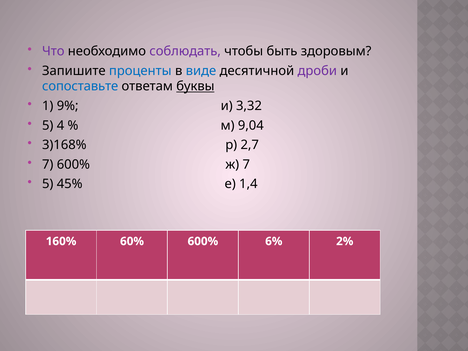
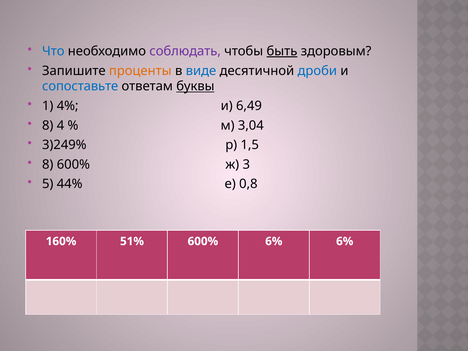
Что colour: purple -> blue (53, 51)
быть underline: none -> present (282, 51)
проценты colour: blue -> orange (140, 71)
дроби colour: purple -> blue (317, 71)
9%: 9% -> 4% (68, 106)
3,32: 3,32 -> 6,49 (249, 106)
5: 5 -> 8 (48, 125)
9,04: 9,04 -> 3,04 (251, 125)
3)168%: 3)168% -> 3)249% (64, 145)
2,7: 2,7 -> 1,5 (250, 145)
7: 7 -> 8 (48, 164)
ж 7: 7 -> 3 (246, 164)
45%: 45% -> 44% (70, 184)
1,4: 1,4 -> 0,8 (248, 184)
60%: 60% -> 51% (132, 241)
6% 2%: 2% -> 6% (345, 241)
